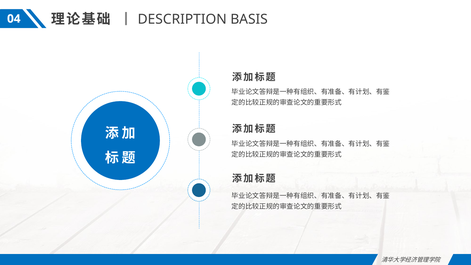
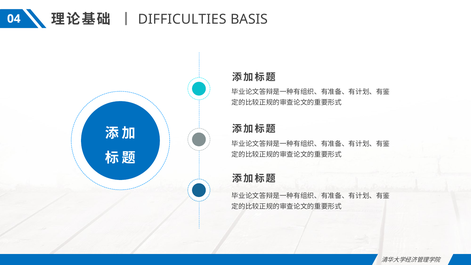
DESCRIPTION: DESCRIPTION -> DIFFICULTIES (182, 19)
